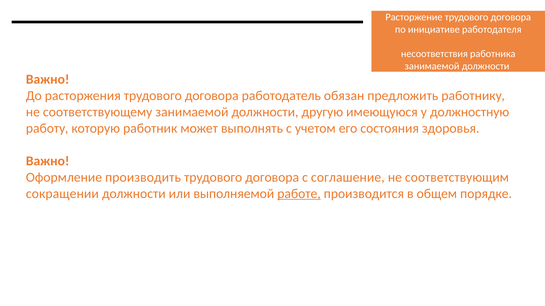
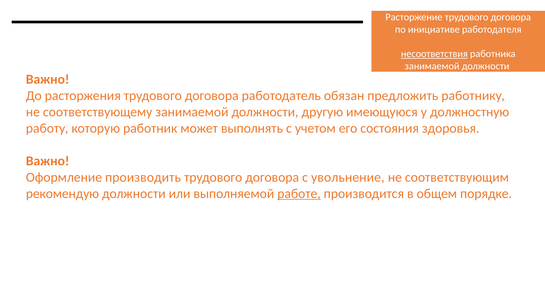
несоответствия underline: none -> present (434, 54)
соглашение: соглашение -> увольнение (348, 178)
сокращении: сокращении -> рекомендую (62, 194)
